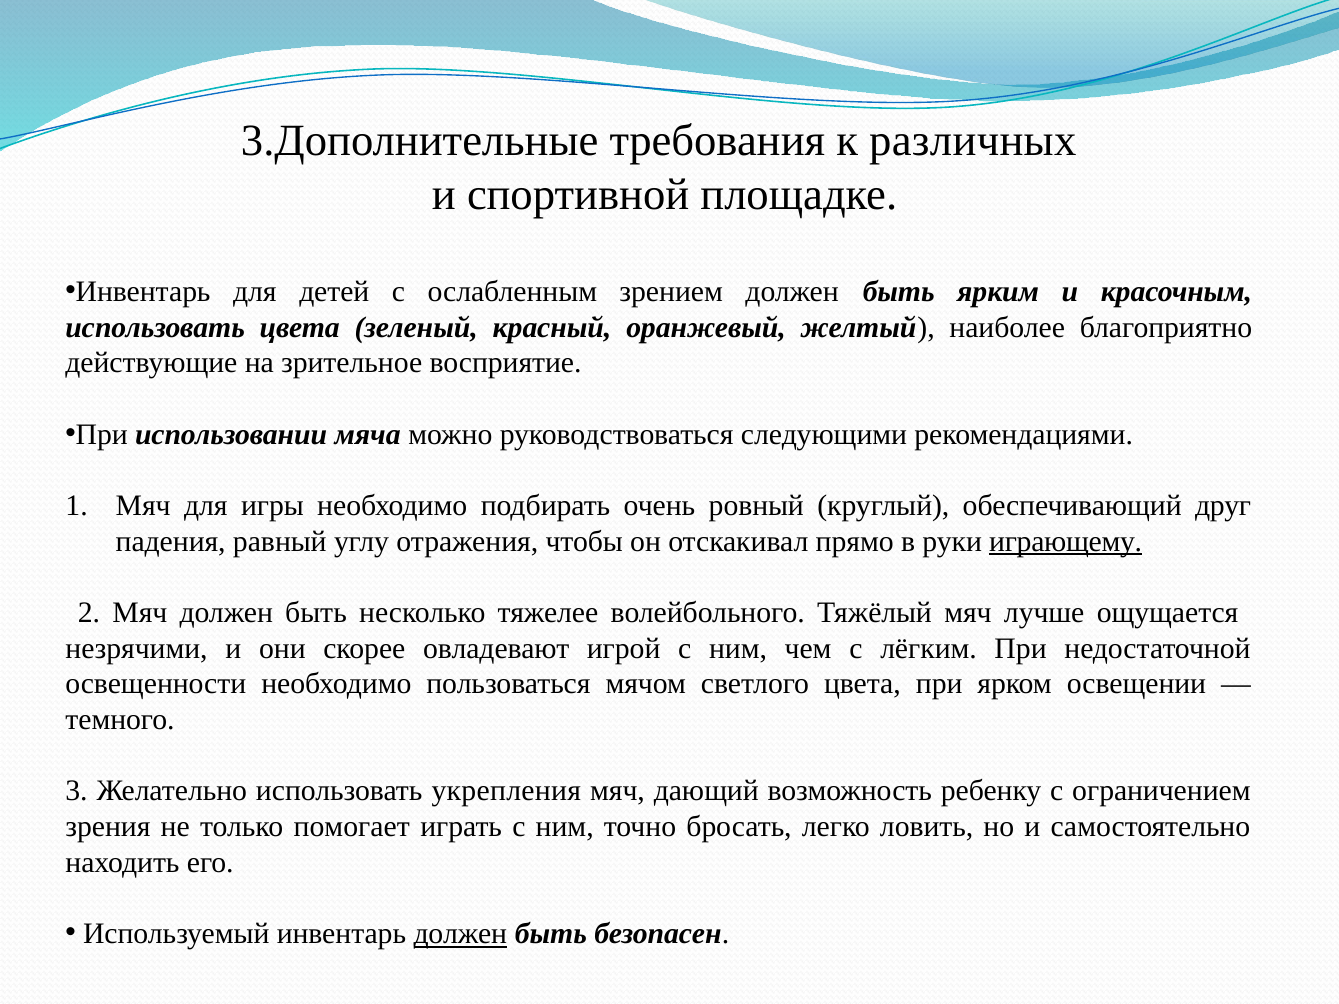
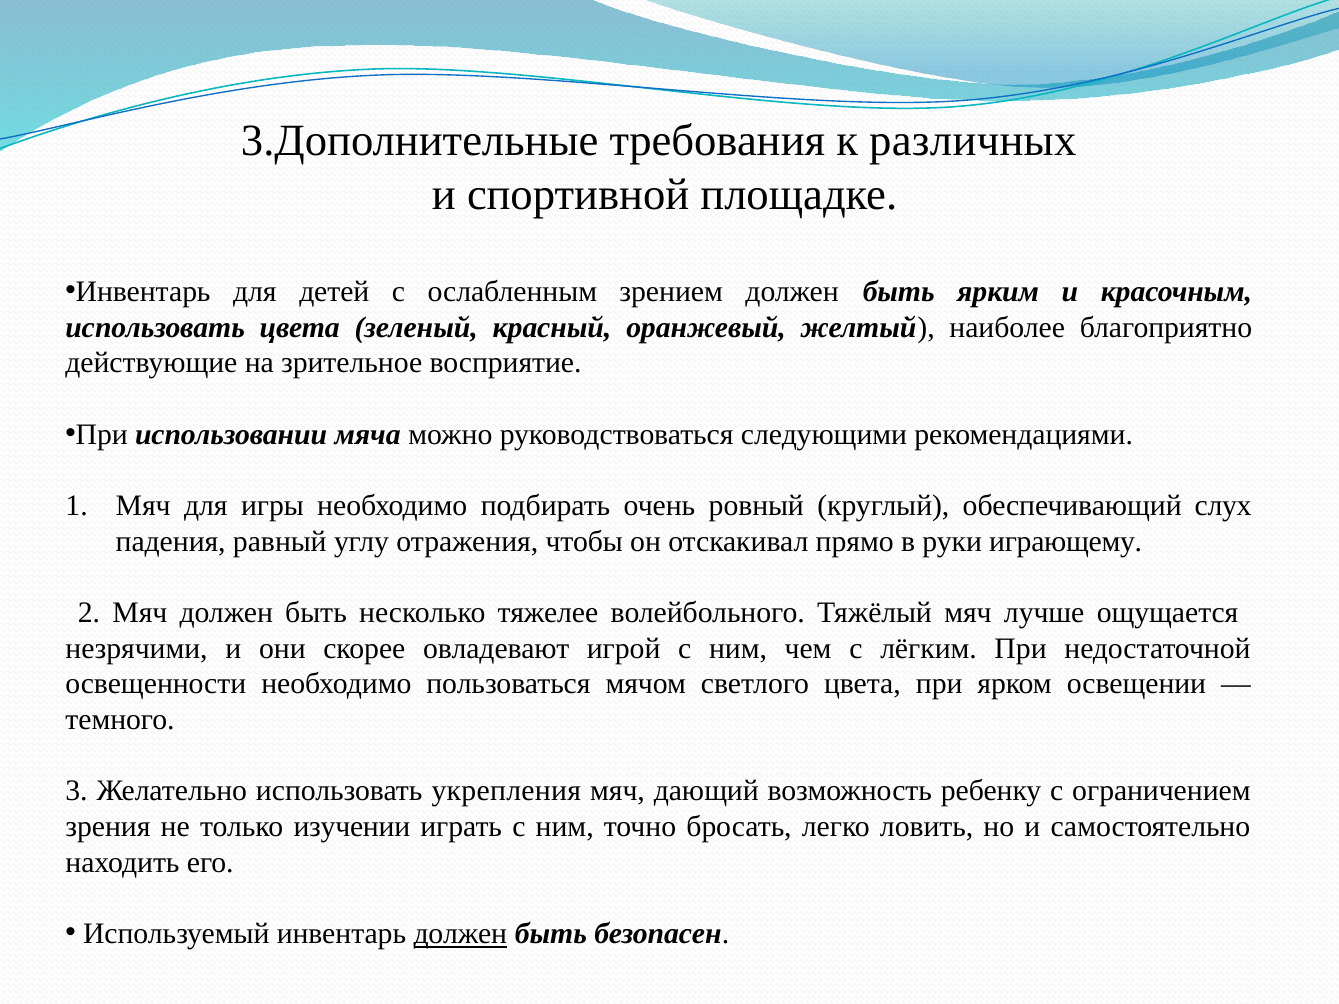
друг: друг -> слух (1223, 506)
играющему underline: present -> none (1066, 542)
помогает: помогает -> изучении (352, 827)
